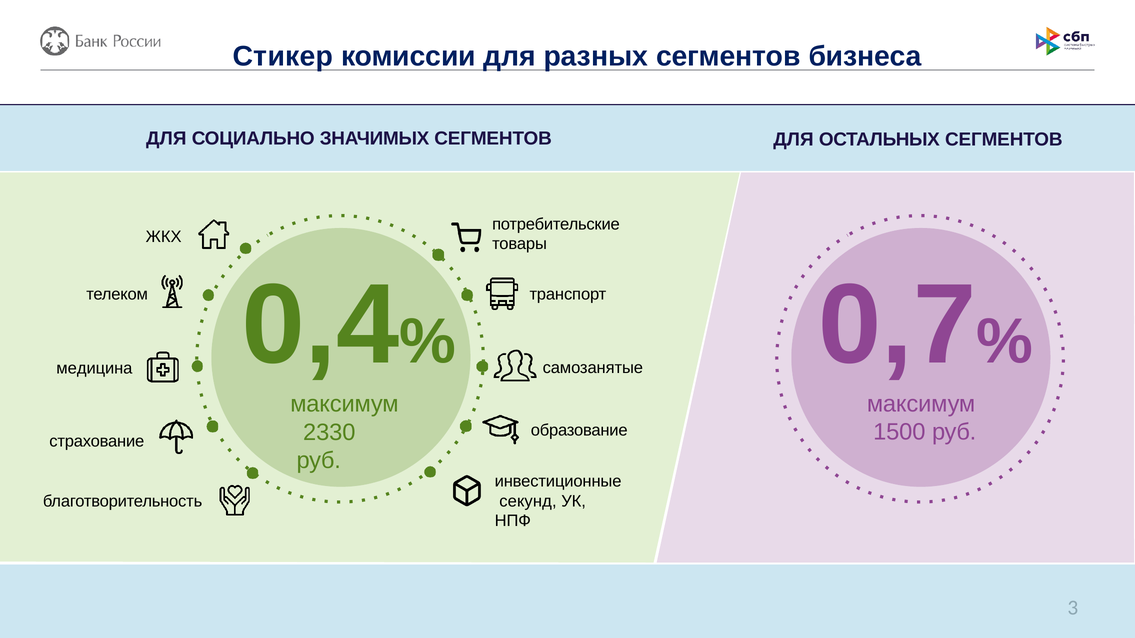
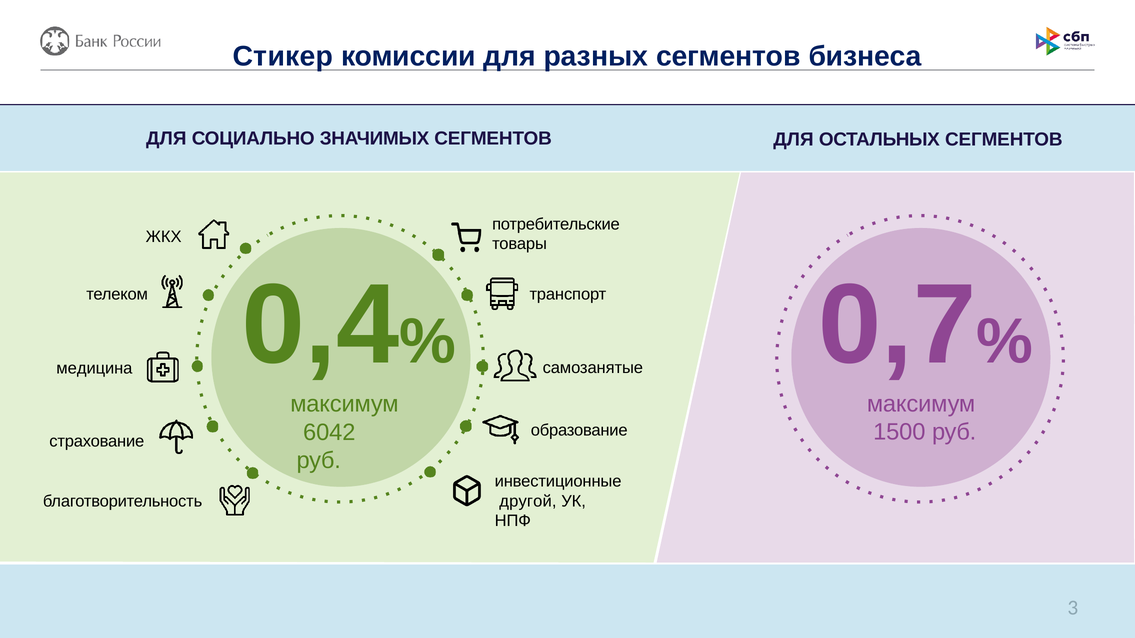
2330: 2330 -> 6042 (329, 433)
секунд: секунд -> другой (528, 501)
